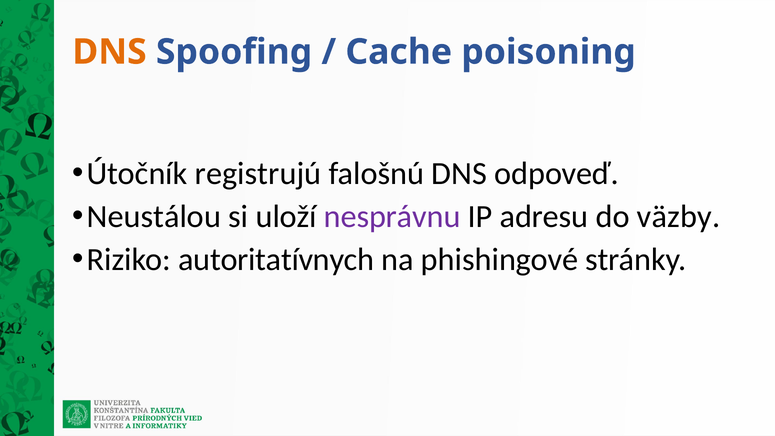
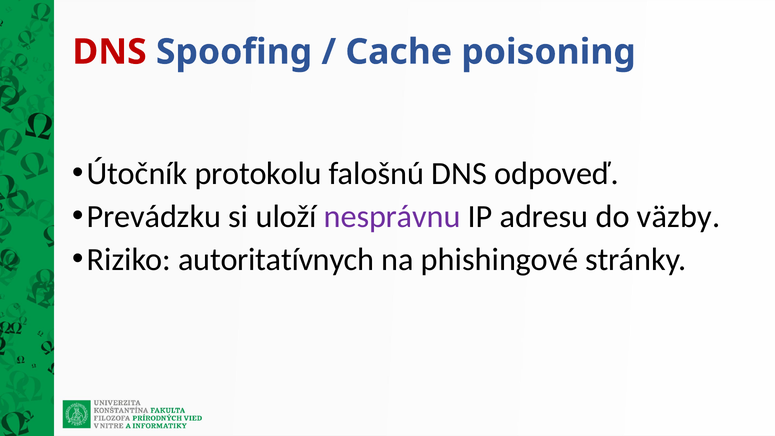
DNS colour: orange -> red (109, 52)
registrujú: registrujú -> protokolu (258, 173)
Neustálou: Neustálou -> Prevádzku (154, 216)
